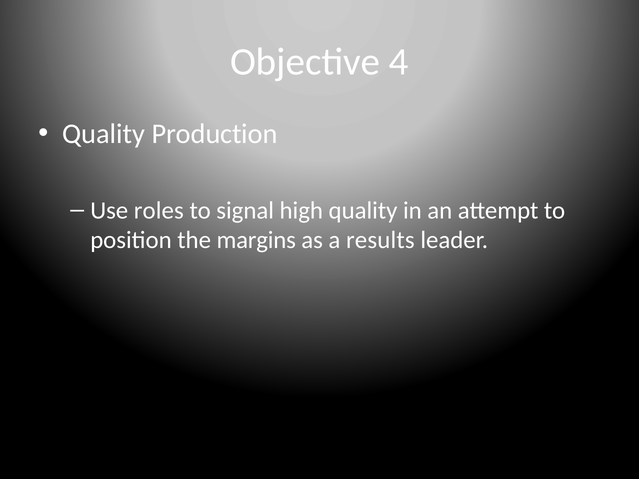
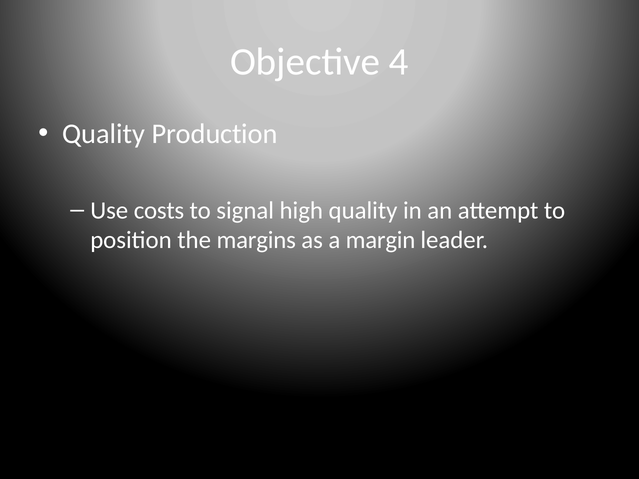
roles: roles -> costs (159, 211)
results: results -> margin (381, 240)
